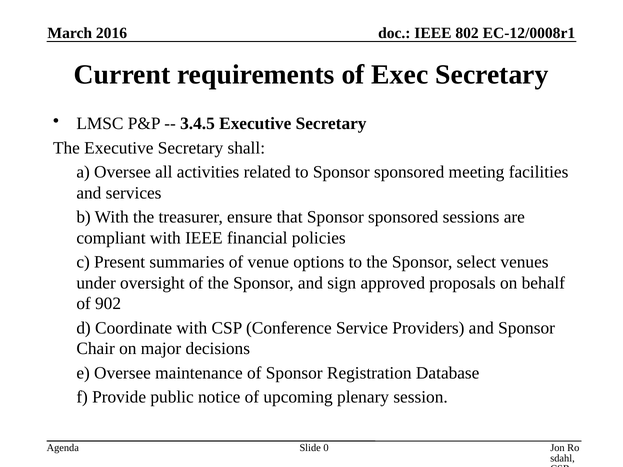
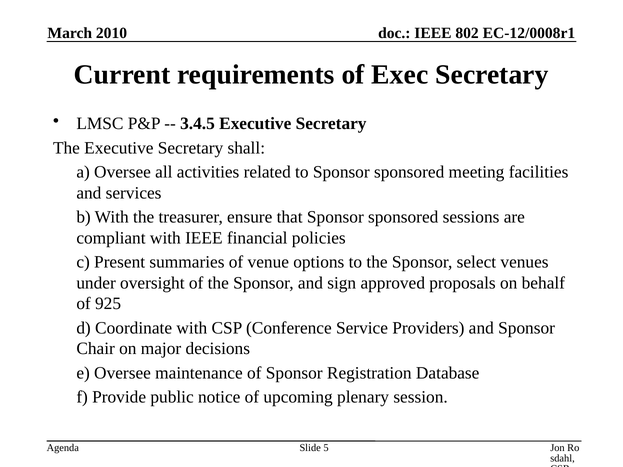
2016: 2016 -> 2010 (112, 33)
902: 902 -> 925 (108, 304)
0: 0 -> 5 (326, 448)
